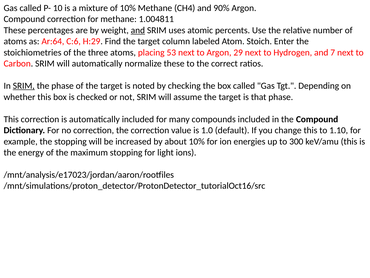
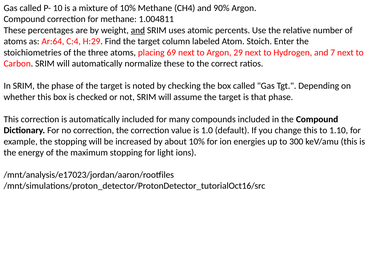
C:6: C:6 -> C:4 (74, 41)
53: 53 -> 69 (171, 52)
SRIM underline: present -> none (24, 86)
